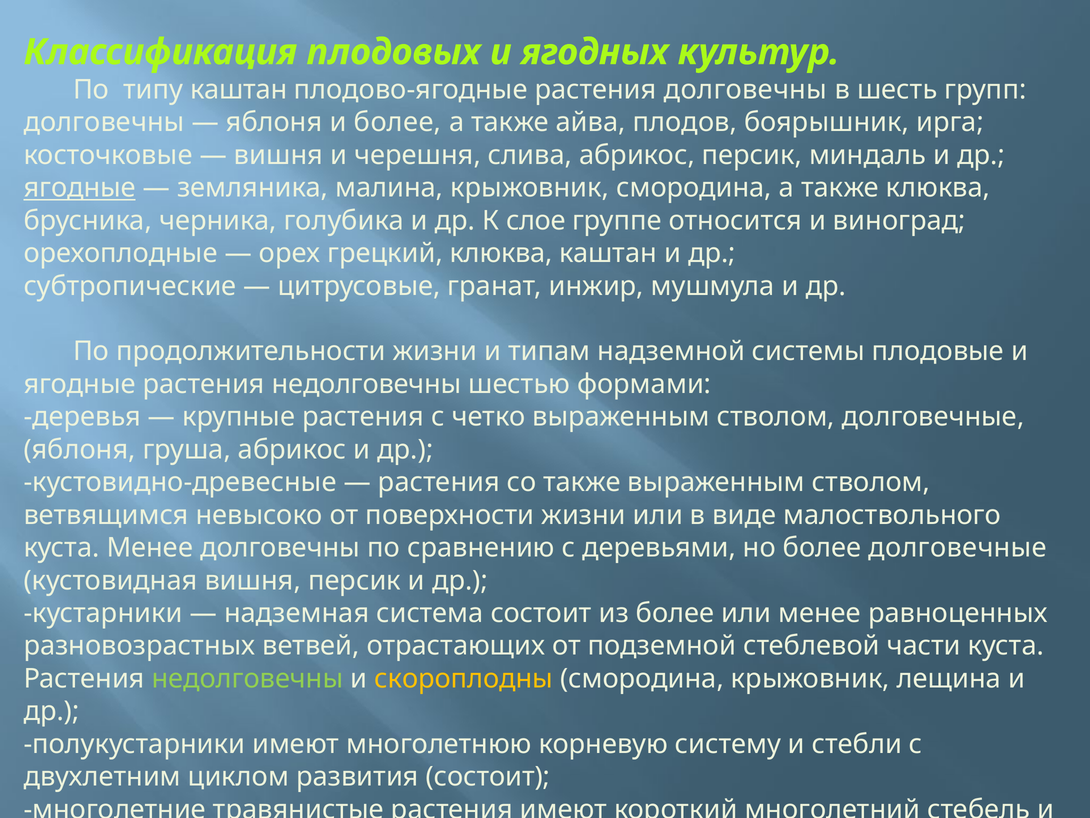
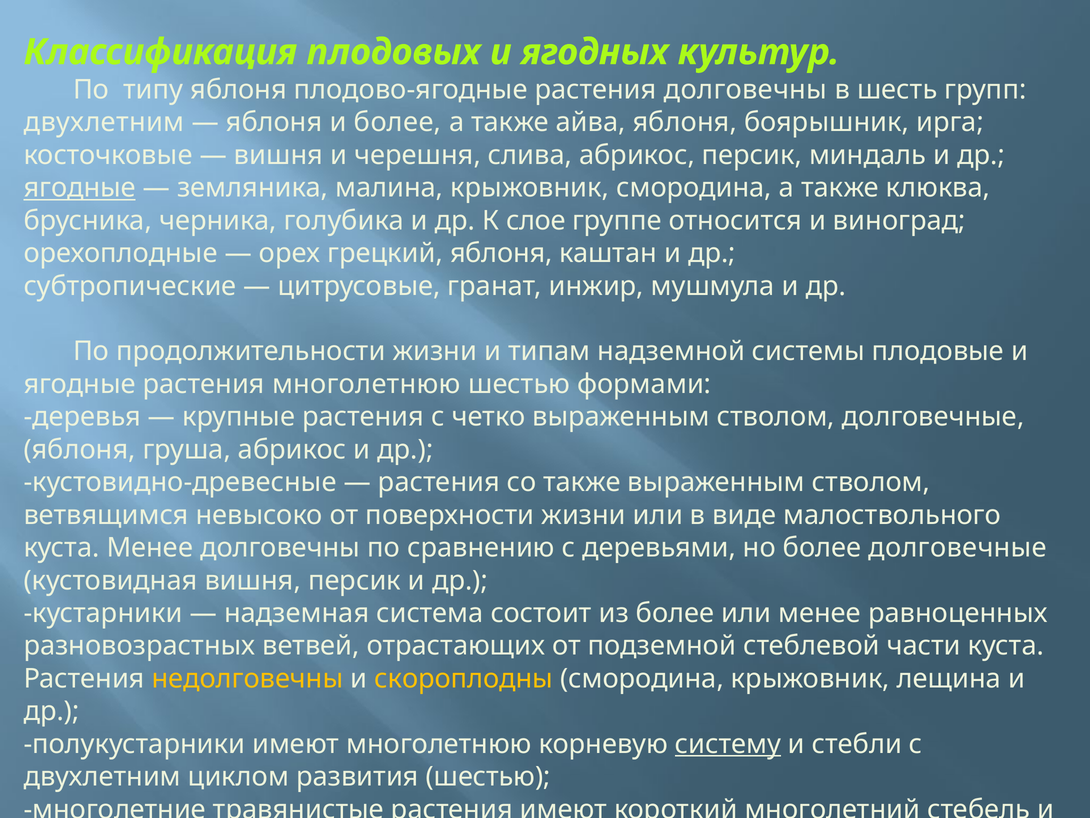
типу каштан: каштан -> яблоня (239, 90)
долговечны: долговечны -> двухлетним (104, 122)
айва плодов: плодов -> яблоня (685, 122)
грецкий клюква: клюква -> яблоня (501, 253)
ягодные растения недолговечны: недолговечны -> многолетнюю (366, 384)
недолговечны colour: light green -> yellow (248, 678)
систему underline: none -> present (728, 744)
развития состоит: состоит -> шестью (488, 776)
